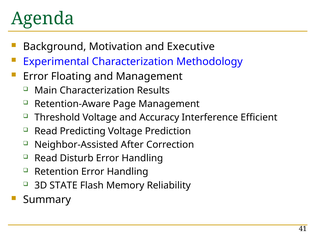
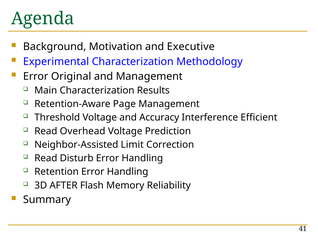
Floating: Floating -> Original (71, 77)
Predicting: Predicting -> Overhead (83, 131)
After: After -> Limit (132, 145)
STATE: STATE -> AFTER (64, 186)
